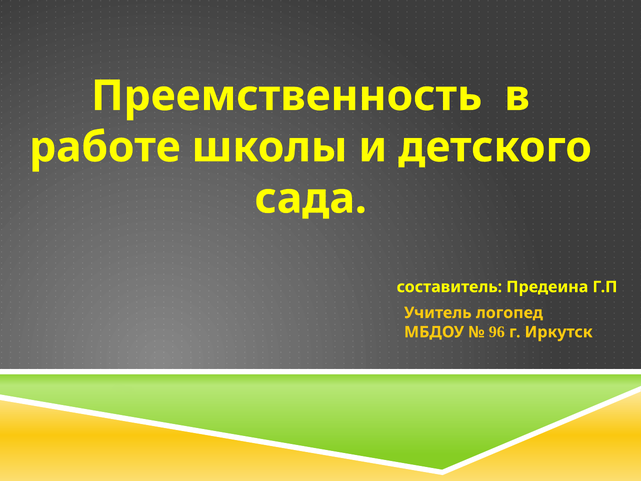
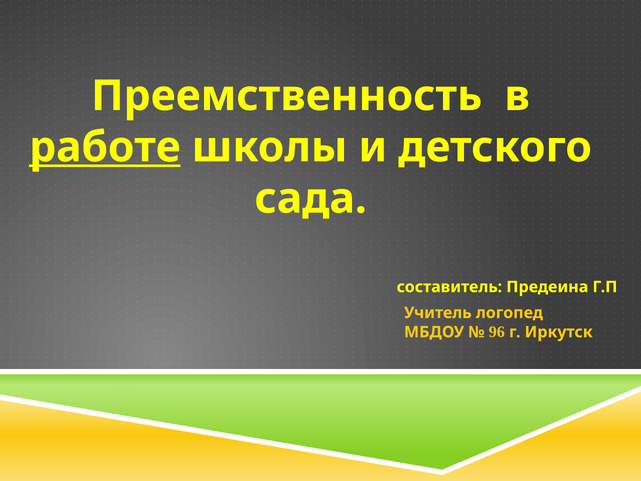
работе underline: none -> present (105, 147)
